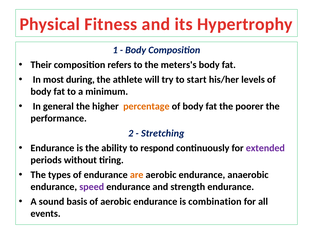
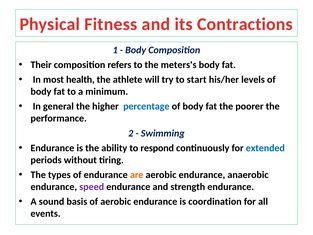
Hypertrophy: Hypertrophy -> Contractions (245, 24)
during: during -> health (80, 80)
percentage colour: orange -> blue (146, 106)
Stretching: Stretching -> Swimming (163, 133)
extended colour: purple -> blue (265, 148)
combination: combination -> coordination (215, 201)
